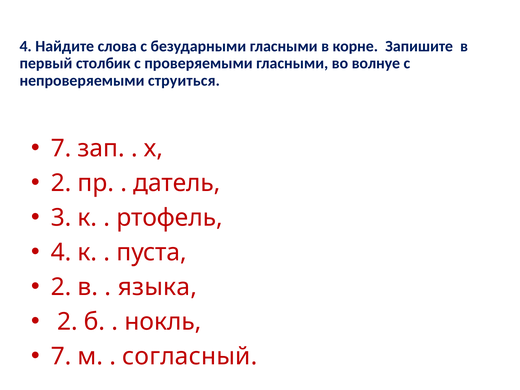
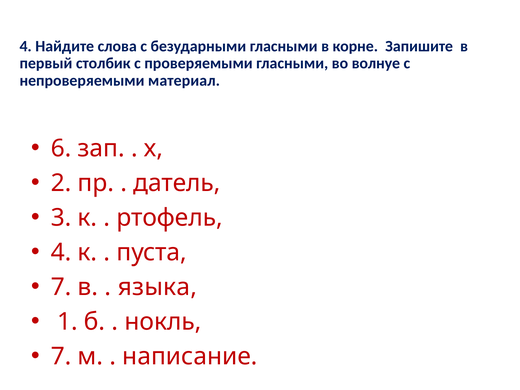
струиться: струиться -> материал (184, 81)
7: 7 -> 6 (61, 149)
2: 2 -> 7 (61, 287)
2: 2 -> 1 (67, 322)
согласный: согласный -> написание (190, 356)
